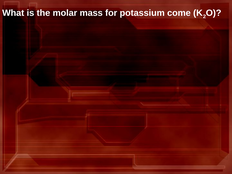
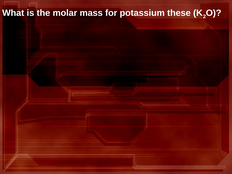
come: come -> these (179, 13)
